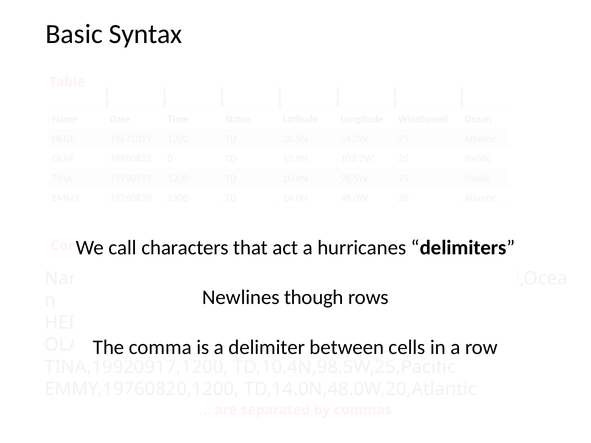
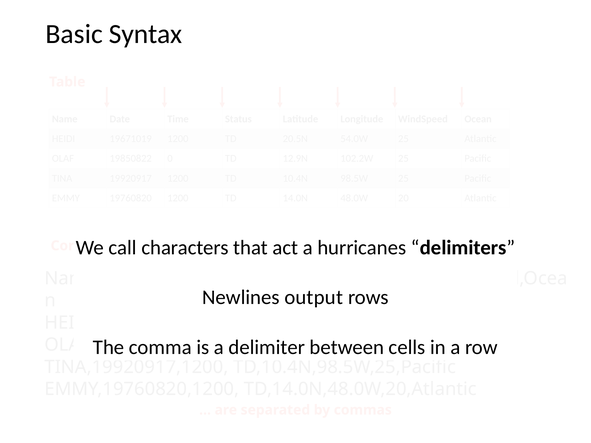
though: though -> output (314, 298)
